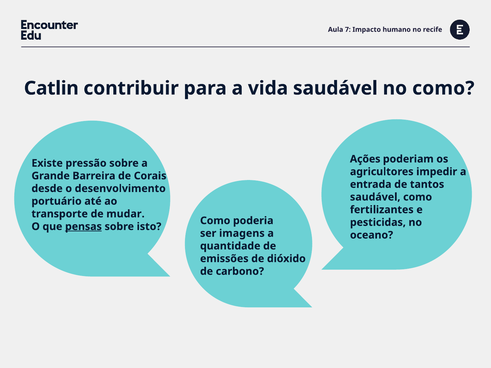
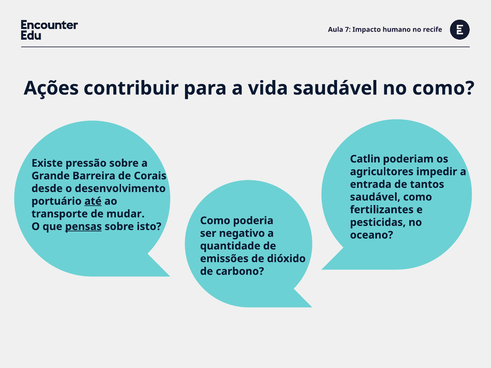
Catlin: Catlin -> Ações (51, 88)
Ações: Ações -> Catlin (365, 159)
até underline: none -> present (93, 201)
imagens: imagens -> negativo (242, 233)
